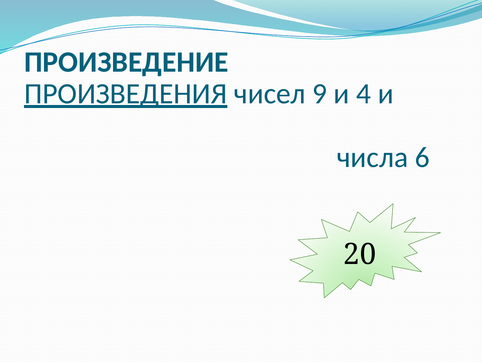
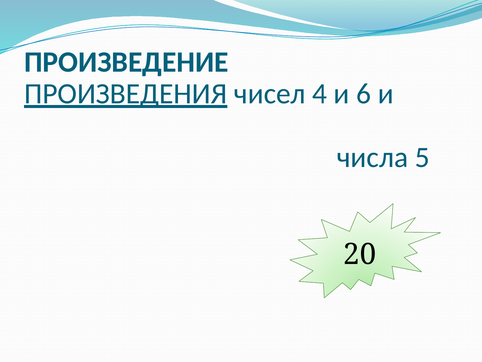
9: 9 -> 4 (319, 94)
4: 4 -> 6 (364, 94)
6: 6 -> 5 (422, 157)
